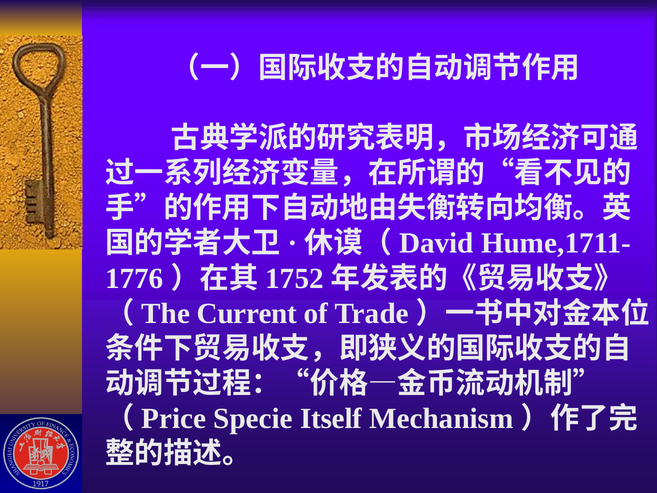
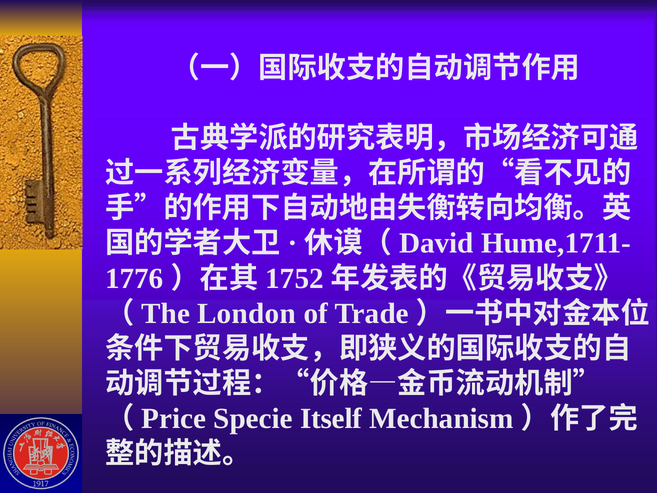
Current: Current -> London (247, 313)
